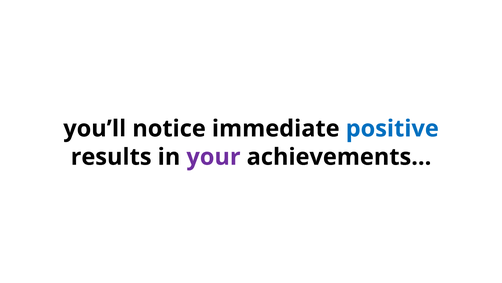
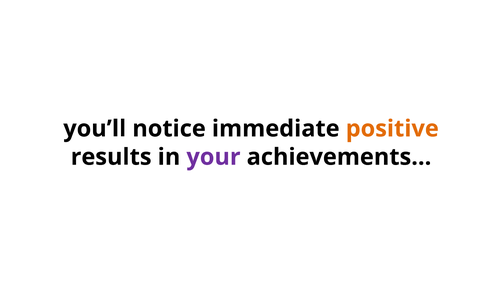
positive colour: blue -> orange (392, 128)
